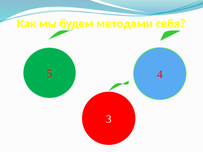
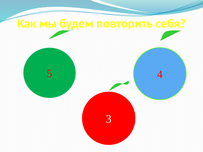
методами: методами -> повторить (125, 24)
